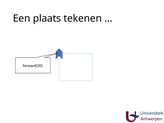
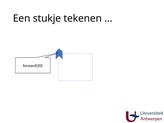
plaats: plaats -> stukje (47, 18)
